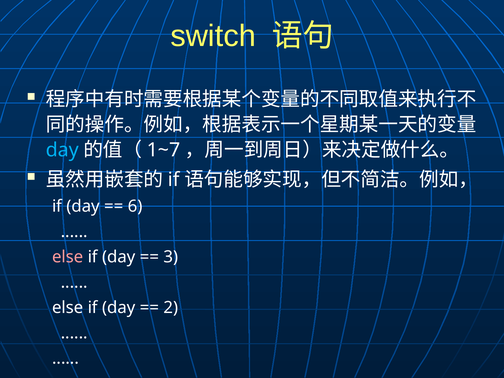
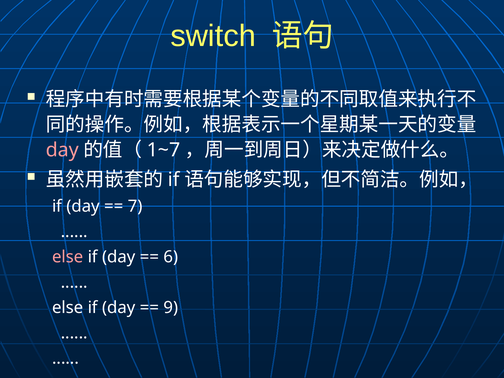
day colour: light blue -> pink (62, 150)
6: 6 -> 7 (135, 206)
3: 3 -> 6 (171, 257)
2: 2 -> 9 (171, 308)
